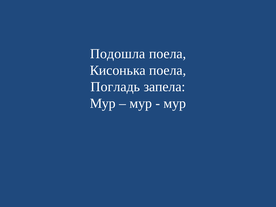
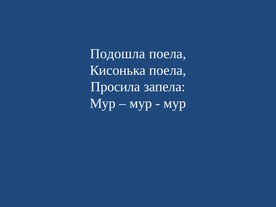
Погладь: Погладь -> Просила (115, 87)
